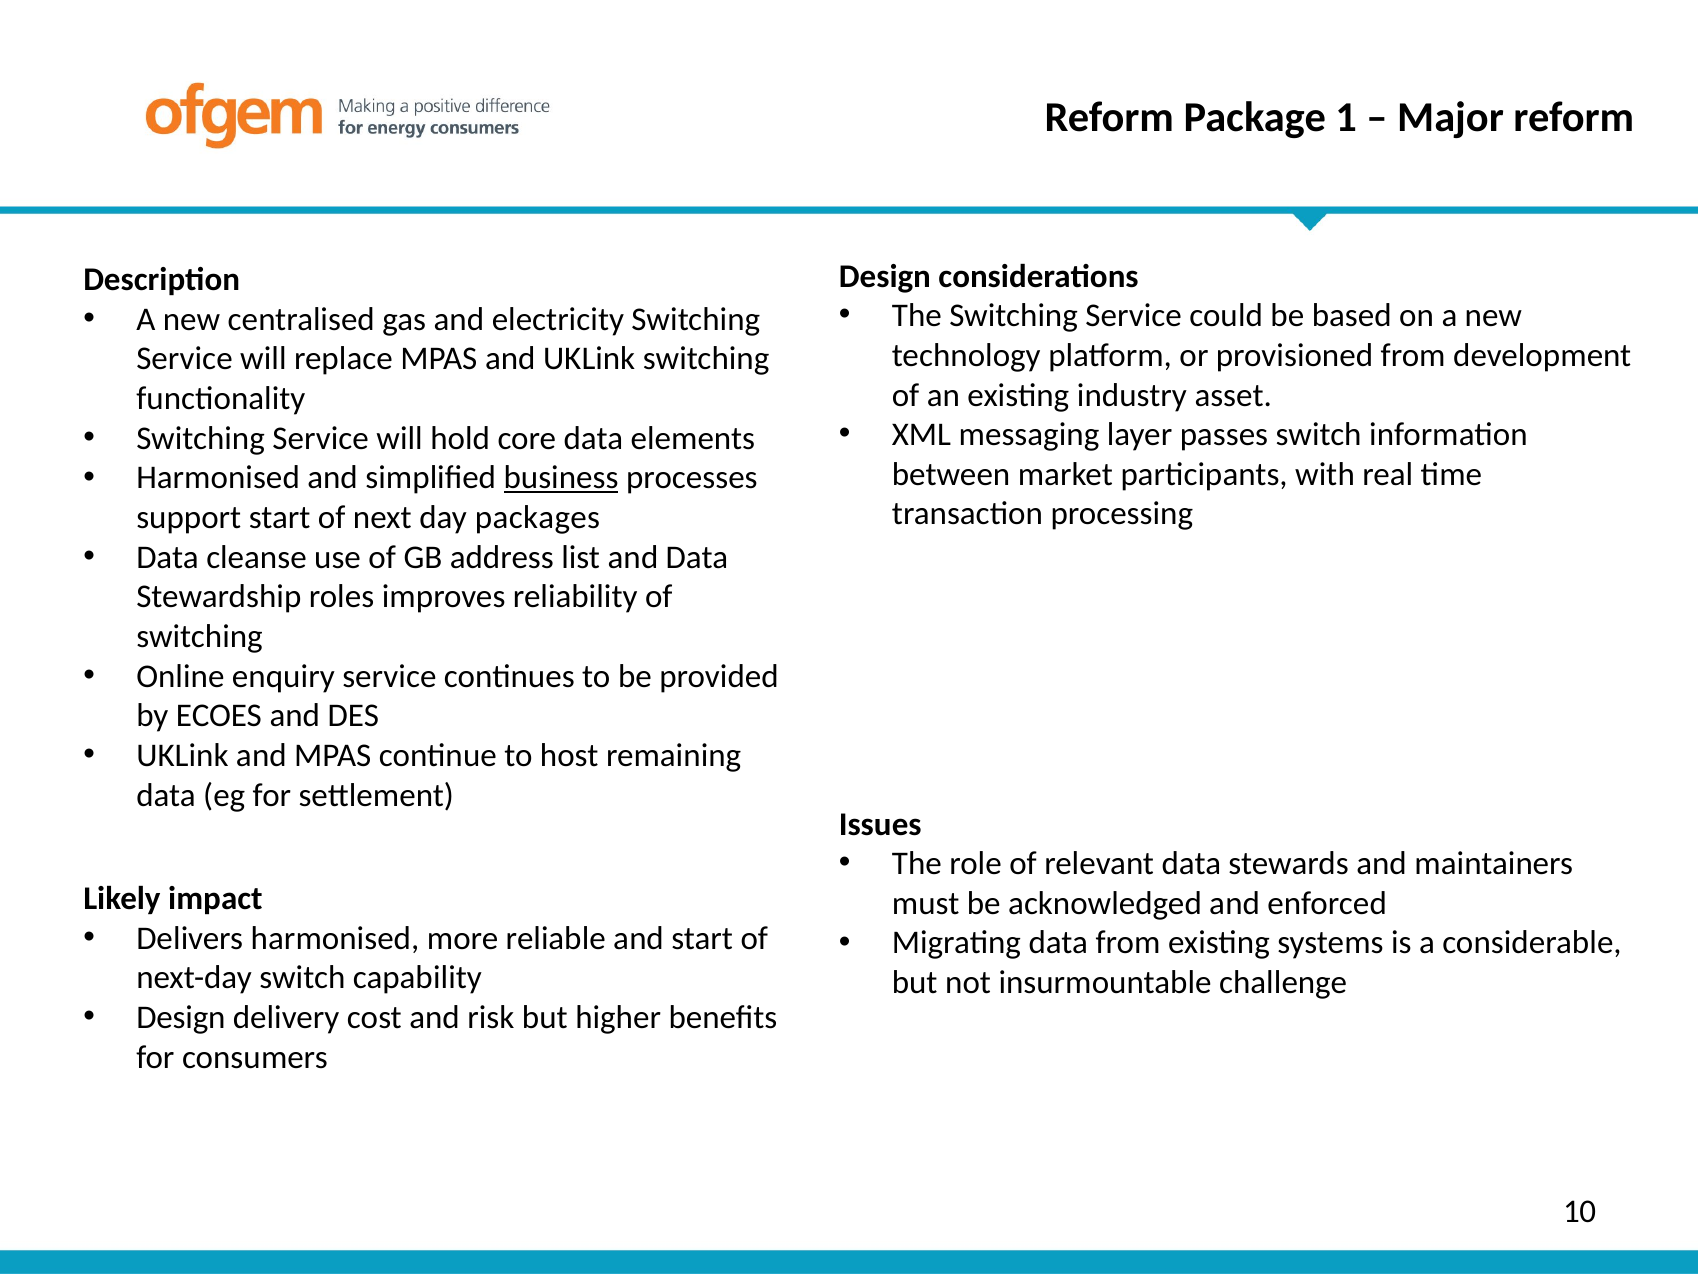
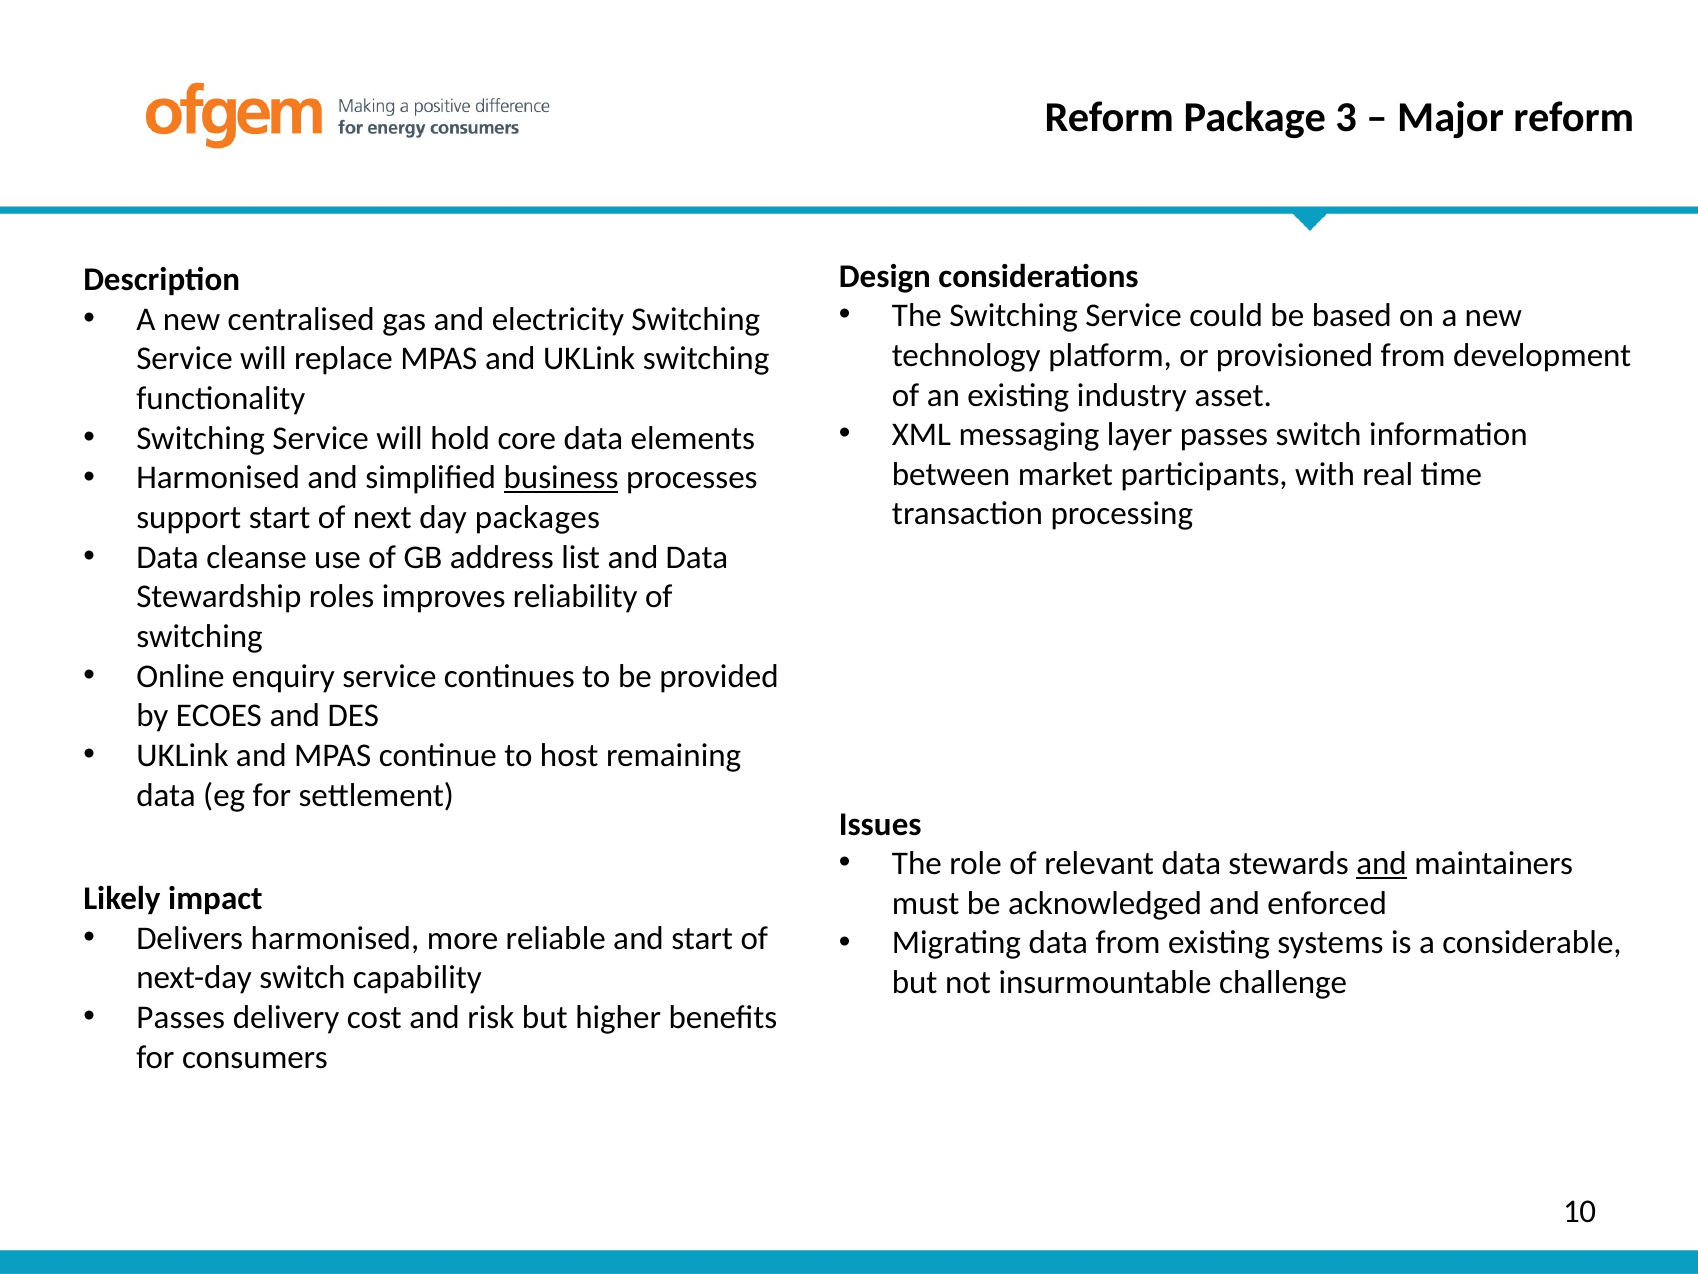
1: 1 -> 3 (1346, 118)
and underline: none -> present (1382, 863)
Design: Design -> Passes (181, 1017)
